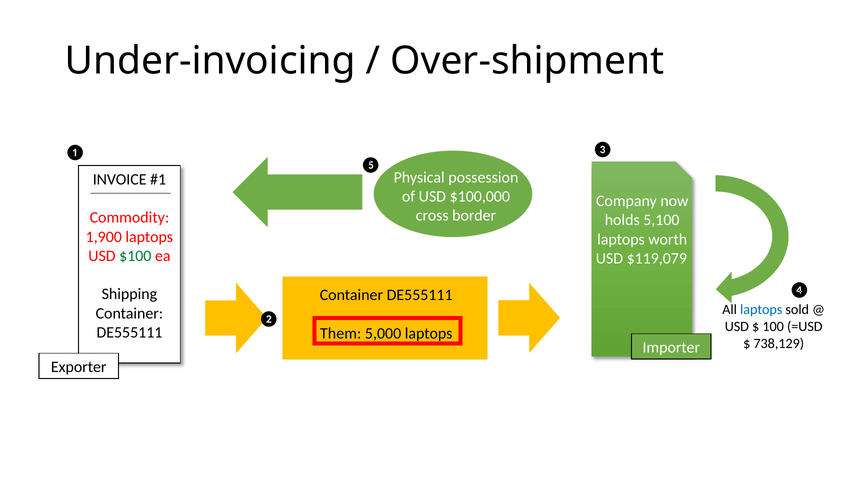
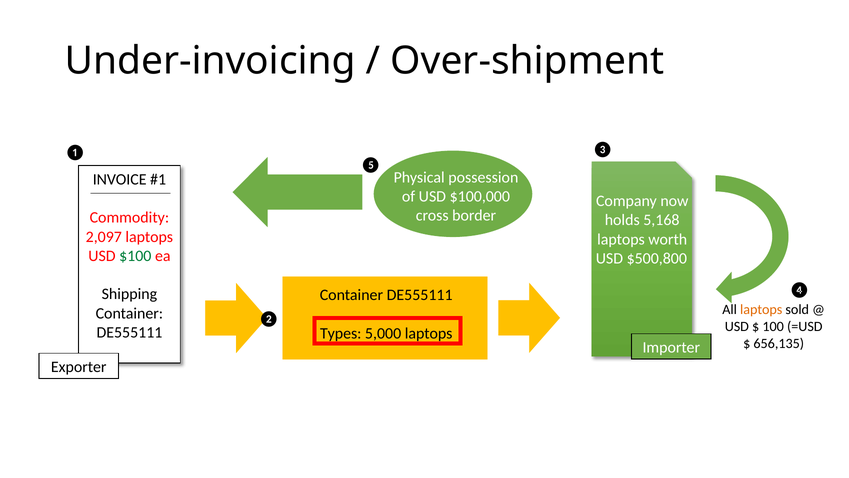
5,100: 5,100 -> 5,168 (661, 220)
1,900: 1,900 -> 2,097 (104, 237)
$119,079: $119,079 -> $500,800 (657, 258)
laptops colour: blue -> orange (761, 309)
Them: Them -> Types (341, 333)
738,129: 738,129 -> 656,135 (779, 343)
